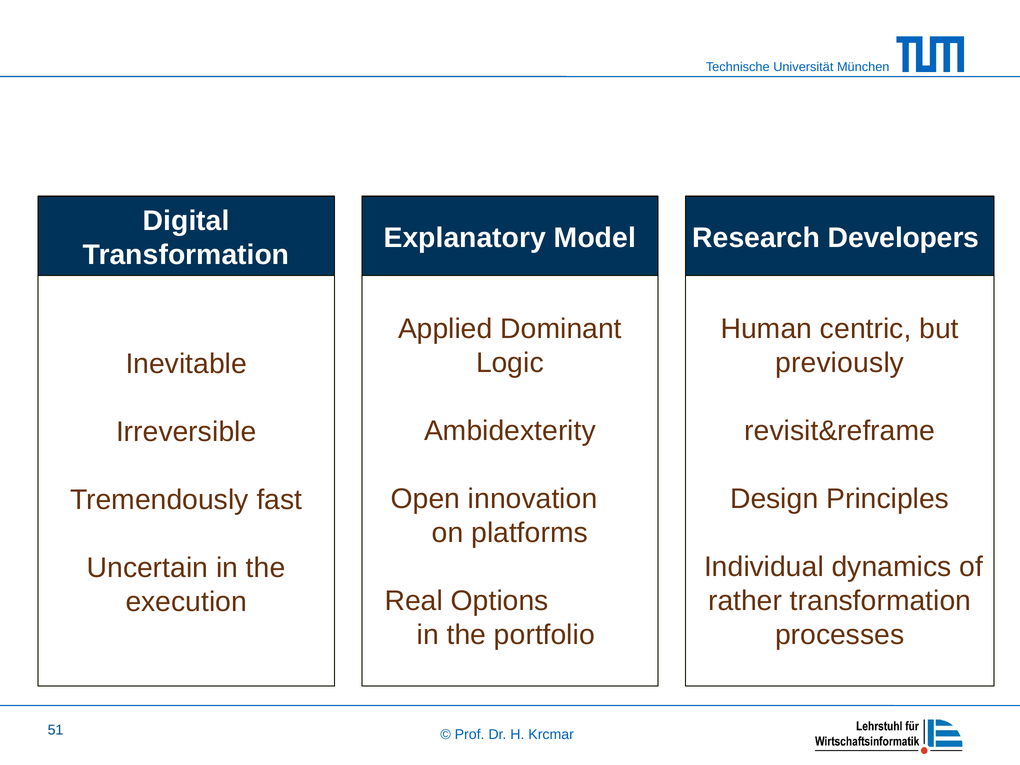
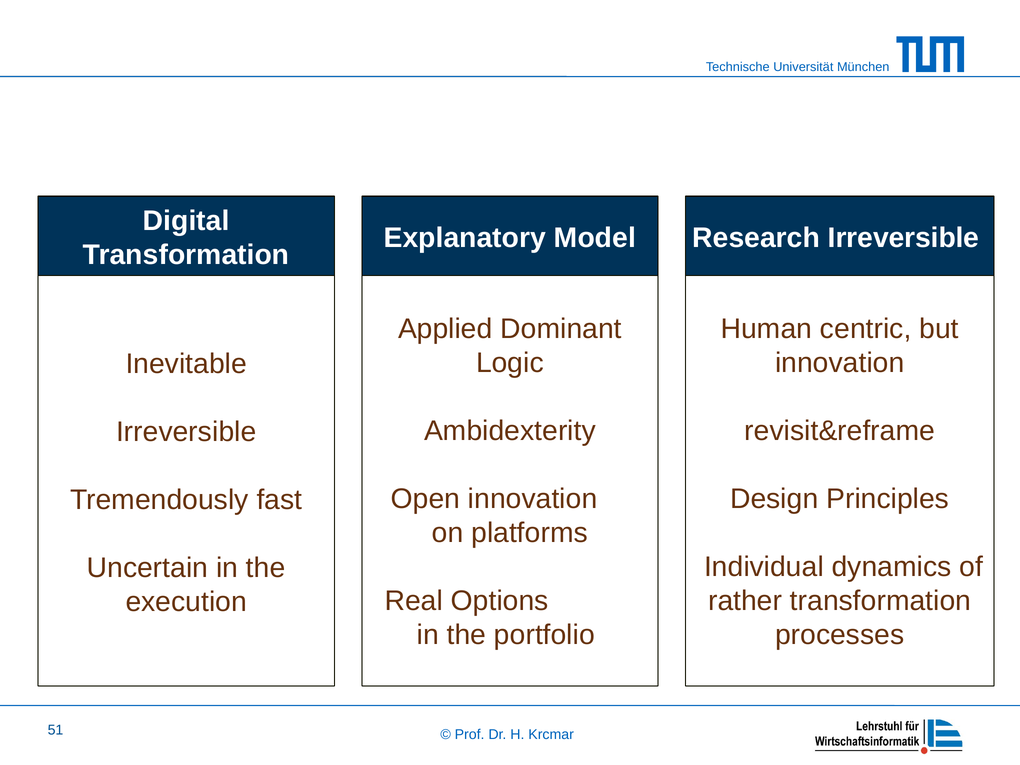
Research Developers: Developers -> Irreversible (904, 238)
previously: previously -> innovation (840, 363)
